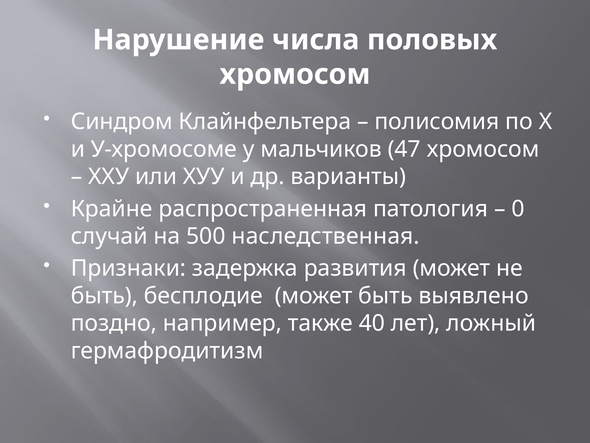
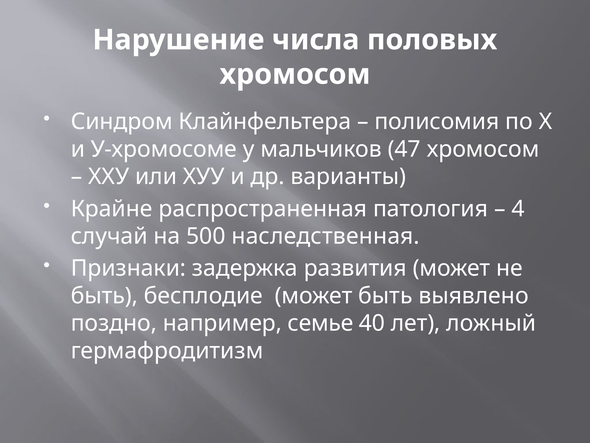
0: 0 -> 4 (518, 209)
также: также -> семье (320, 323)
